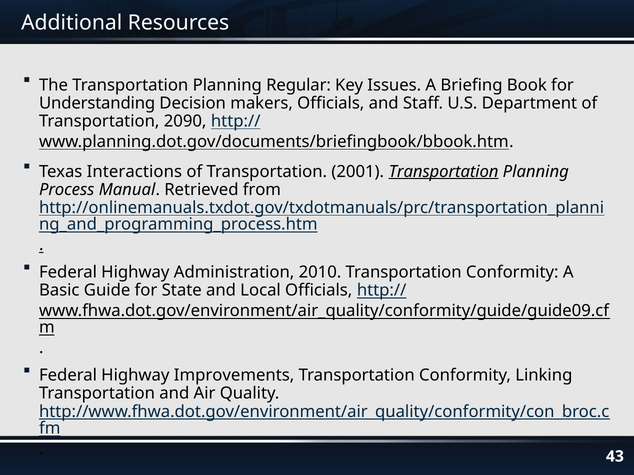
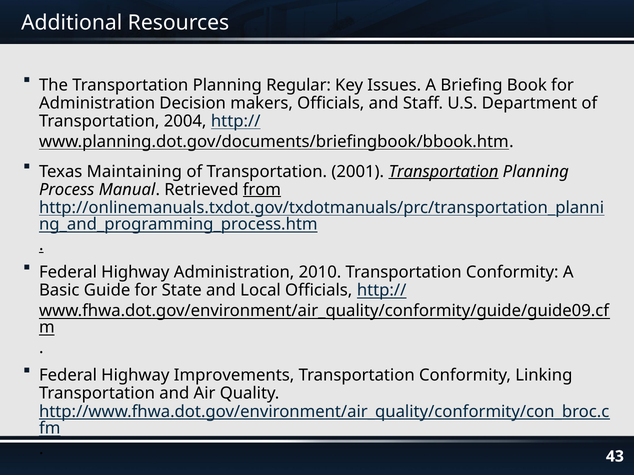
Understanding: Understanding -> Administration (97, 103)
2090: 2090 -> 2004 (185, 121)
Interactions: Interactions -> Maintaining (134, 172)
from underline: none -> present (262, 190)
